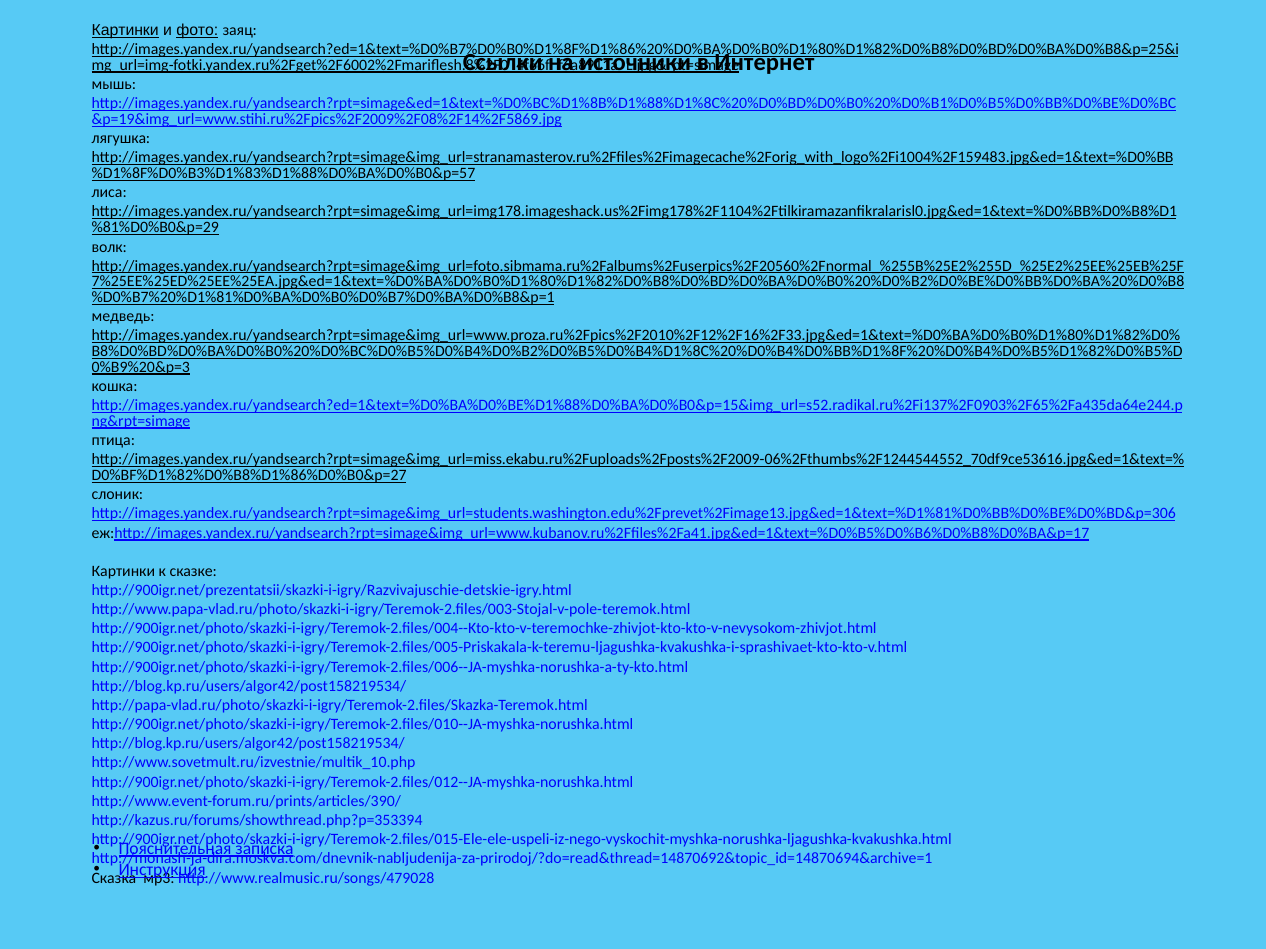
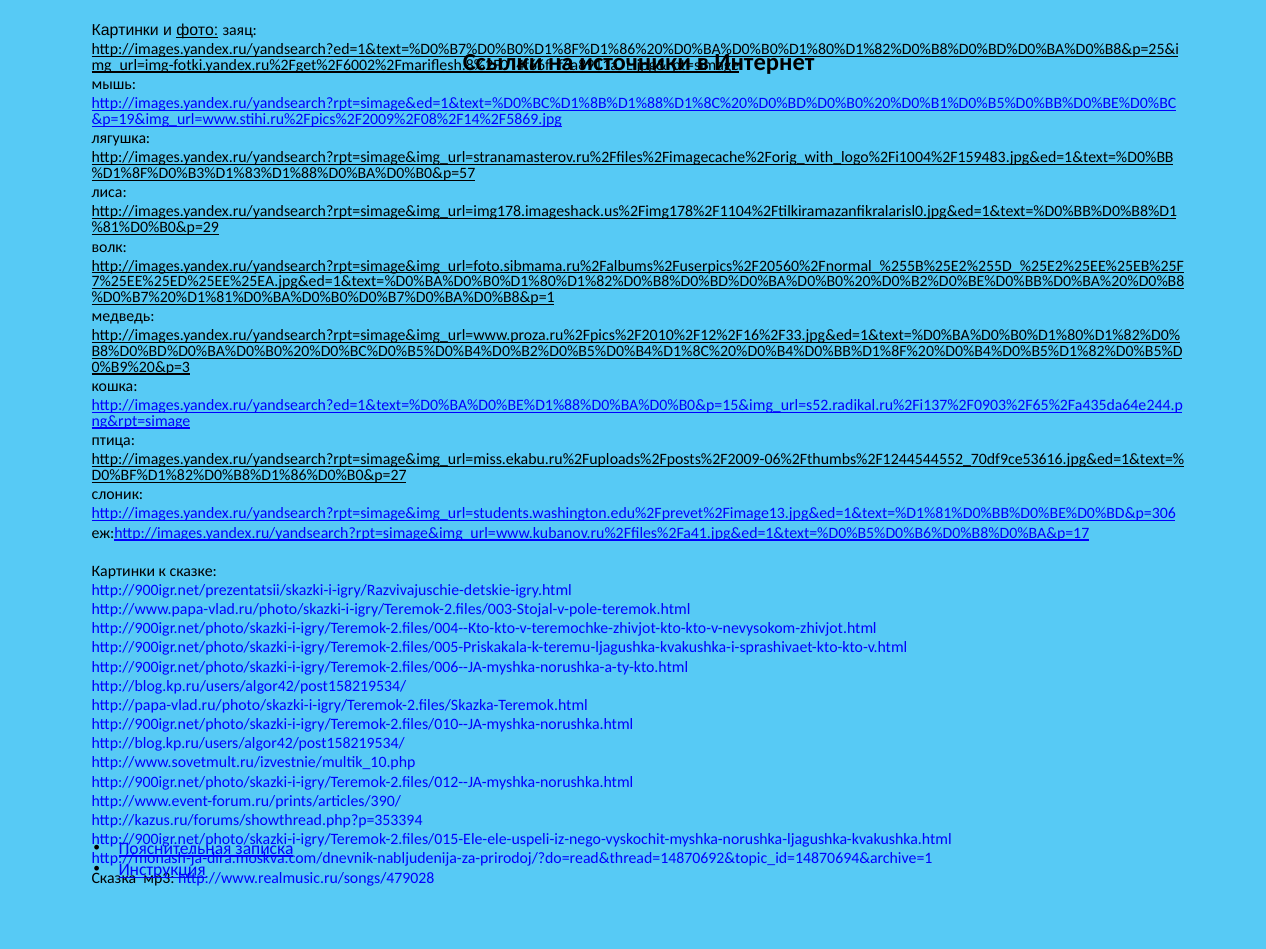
Картинки underline: present -> none (125, 31)
